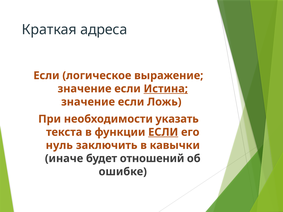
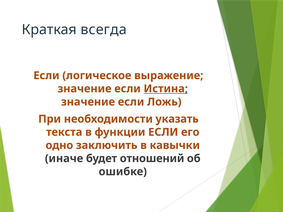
адреса: адреса -> всегда (104, 30)
ЕСЛИ underline: present -> none (163, 132)
нуль: нуль -> одно (59, 145)
